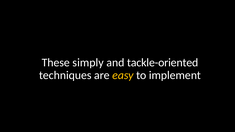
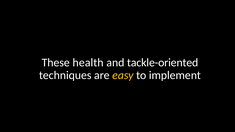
simply: simply -> health (88, 63)
